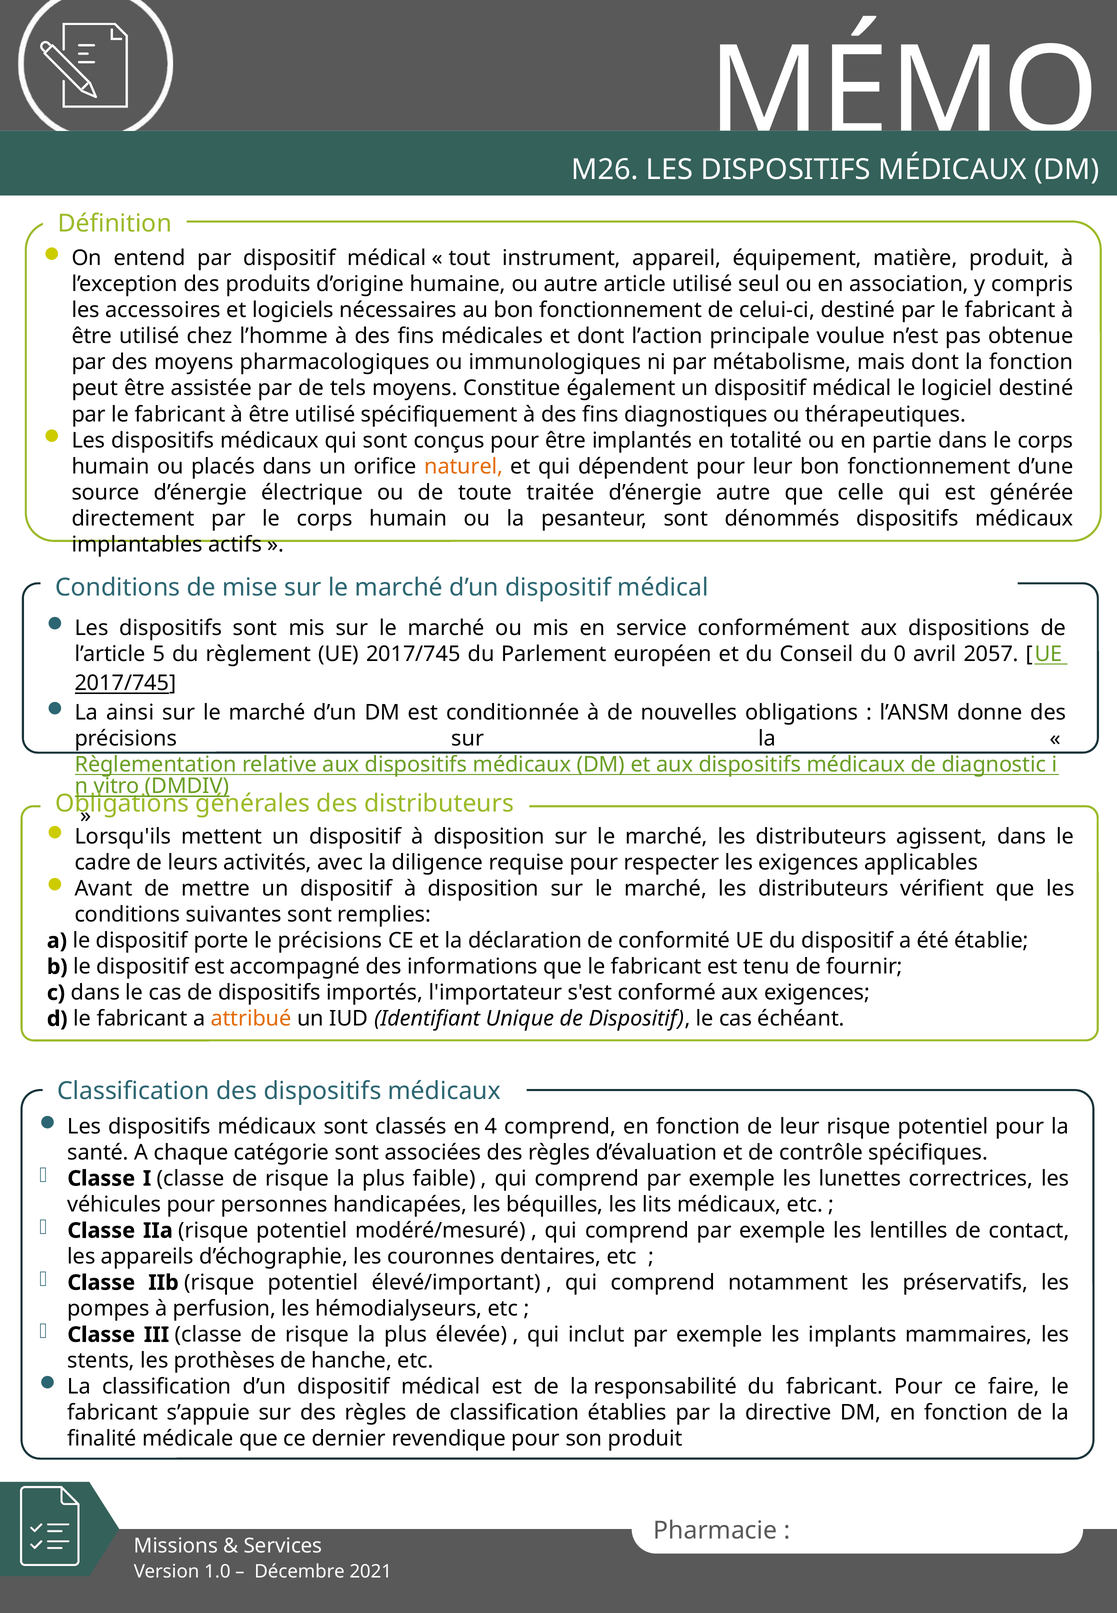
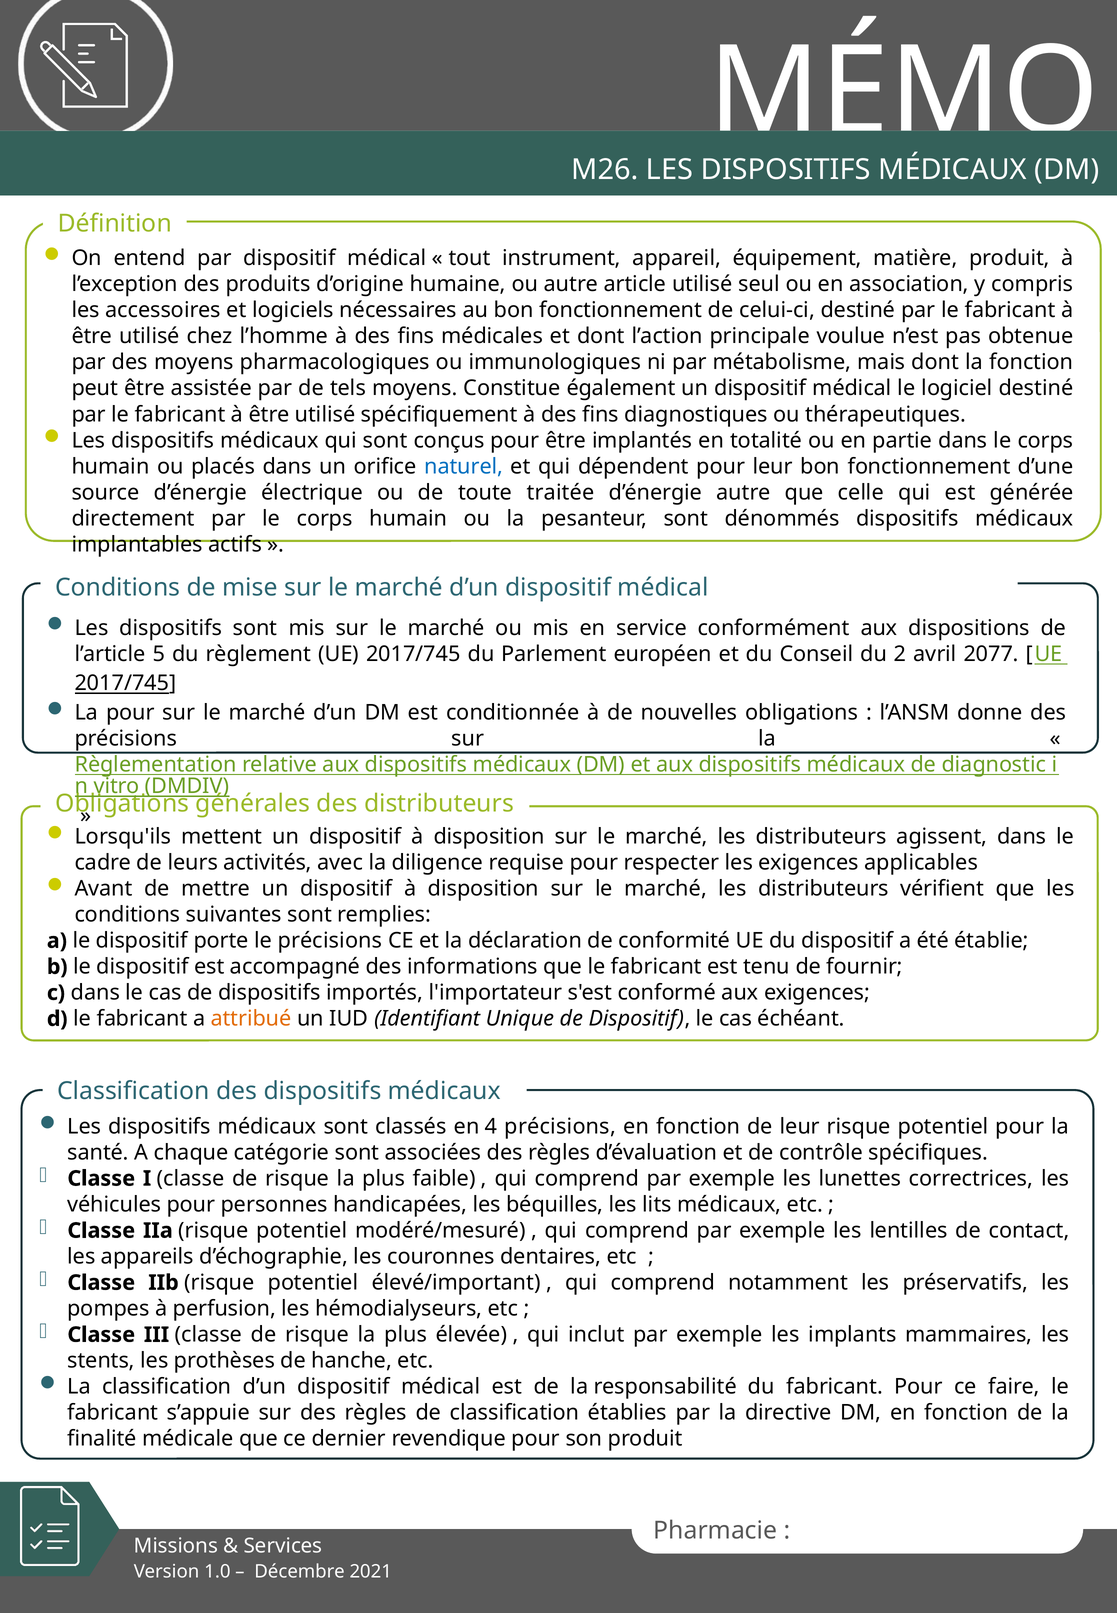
naturel colour: orange -> blue (464, 467)
0: 0 -> 2 (900, 654)
2057: 2057 -> 2077 (991, 654)
La ainsi: ainsi -> pour (130, 713)
4 comprend: comprend -> précisions (560, 1127)
